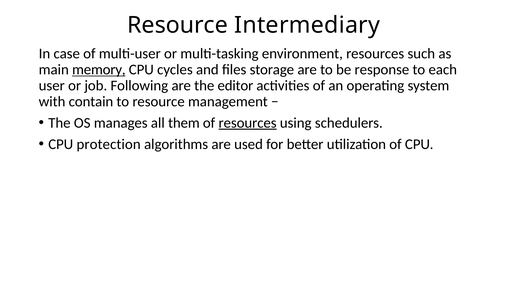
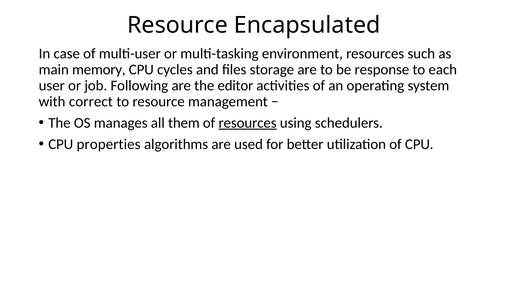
Intermediary: Intermediary -> Encapsulated (307, 25)
memory underline: present -> none (99, 70)
contain: contain -> correct (91, 102)
protection: protection -> properties (109, 144)
